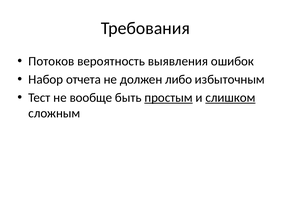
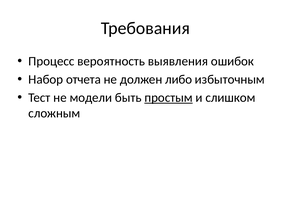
Потоков: Потоков -> Процесс (51, 61)
вообще: вообще -> модели (91, 97)
слишком underline: present -> none (230, 97)
